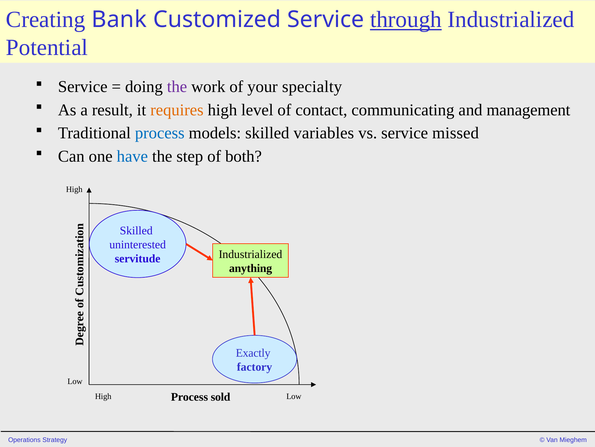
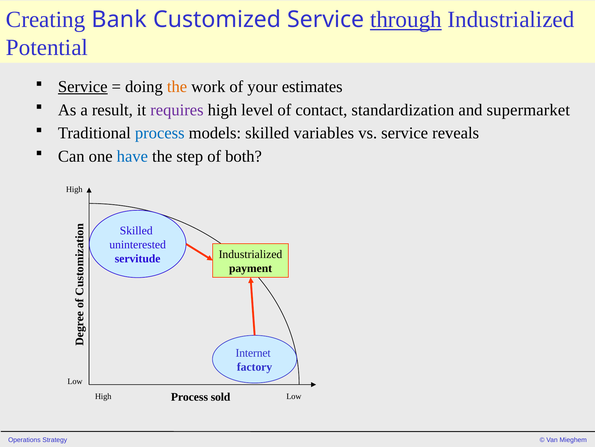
Service underline: none -> present (83, 87)
the colour: purple -> orange (177, 87)
specialty: specialty -> estimates (312, 87)
requires colour: orange -> purple (177, 110)
communicating: communicating -> standardization (403, 110)
management: management -> supermarket (528, 110)
missed: missed -> reveals (456, 133)
anything: anything -> payment (251, 268)
Exactly: Exactly -> Internet (253, 352)
